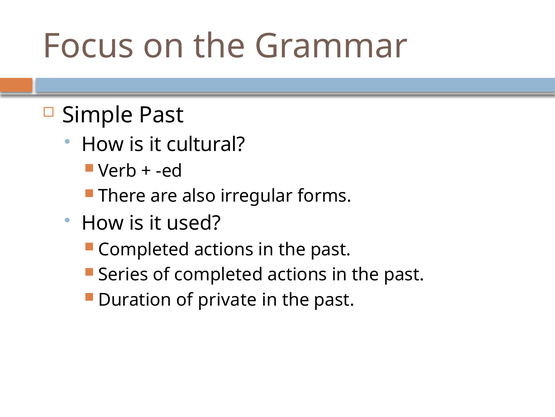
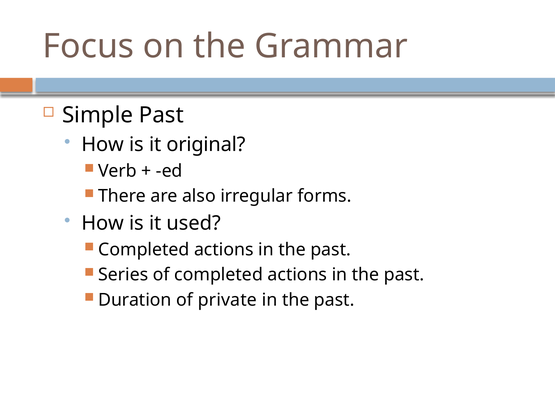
cultural: cultural -> original (206, 144)
